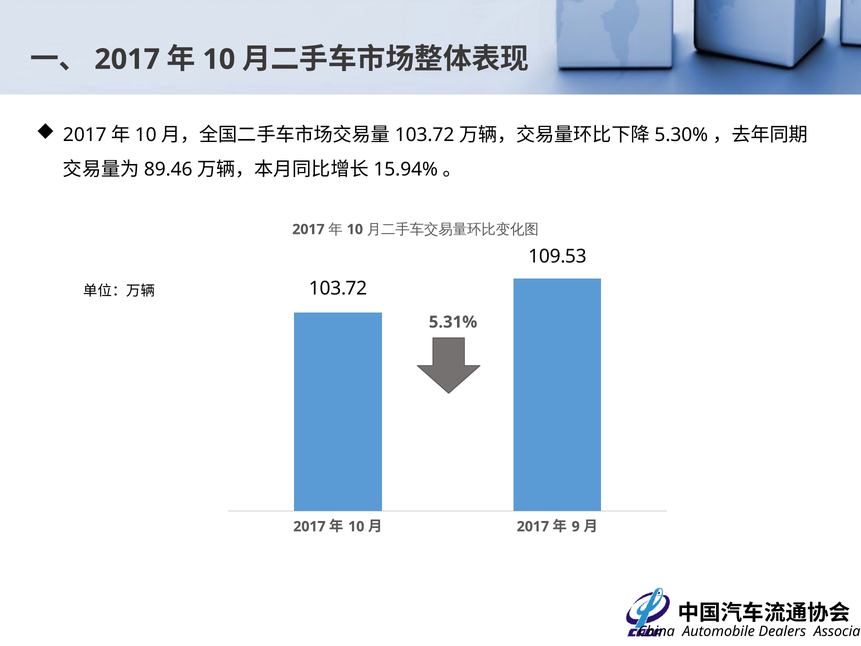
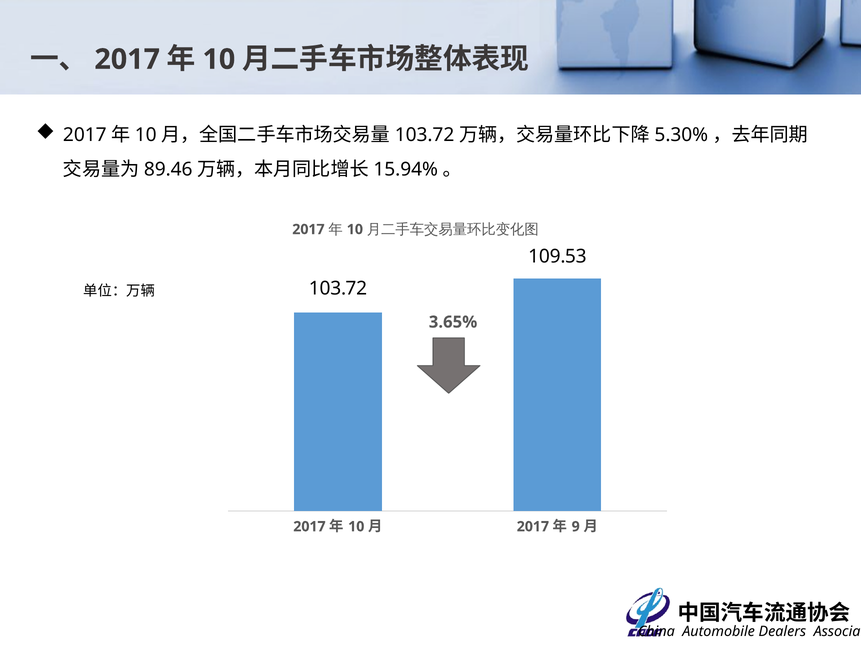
5.31%: 5.31% -> 3.65% (453, 322)
